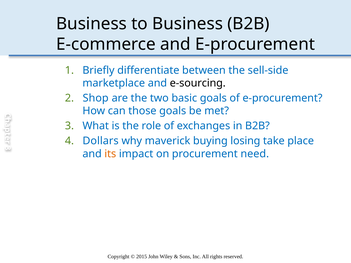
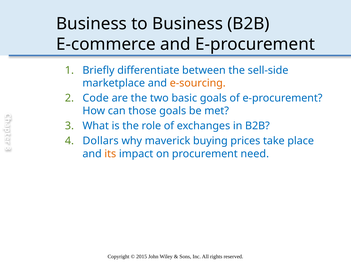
e-sourcing colour: black -> orange (198, 83)
Shop: Shop -> Code (96, 98)
losing: losing -> prices (245, 141)
